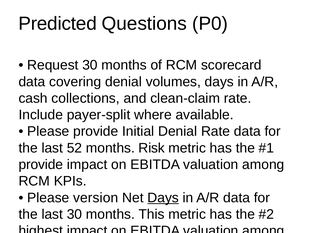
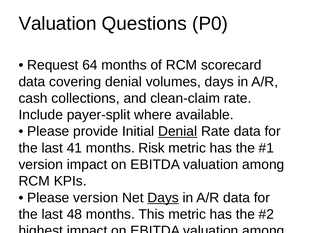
Predicted: Predicted -> Valuation (58, 24)
Request 30: 30 -> 64 (90, 65)
Denial underline: none -> present (178, 131)
52: 52 -> 41 (74, 148)
provide: provide -> version (41, 164)
last 30: 30 -> 48 (74, 214)
